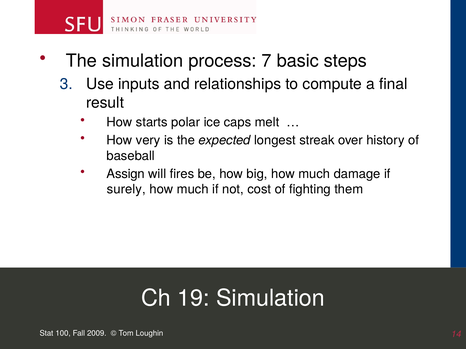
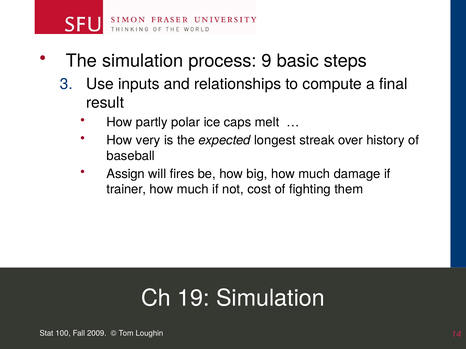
7: 7 -> 9 (267, 61)
starts: starts -> partly (152, 122)
surely: surely -> trainer (126, 190)
